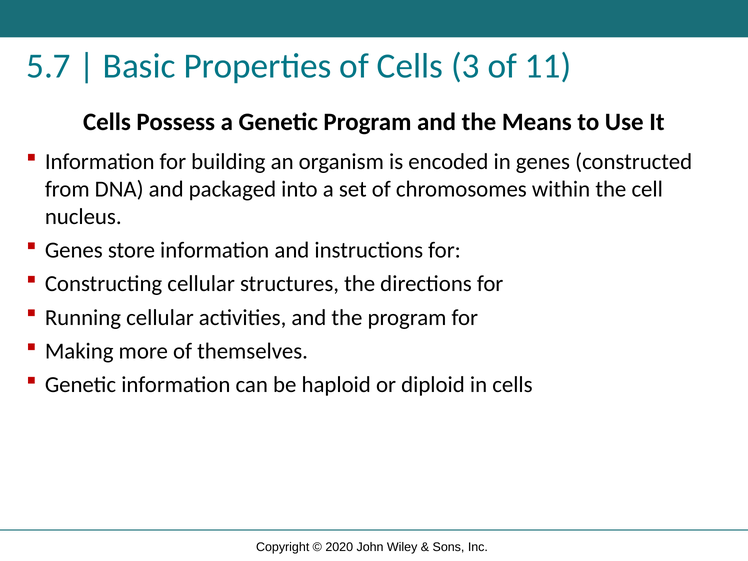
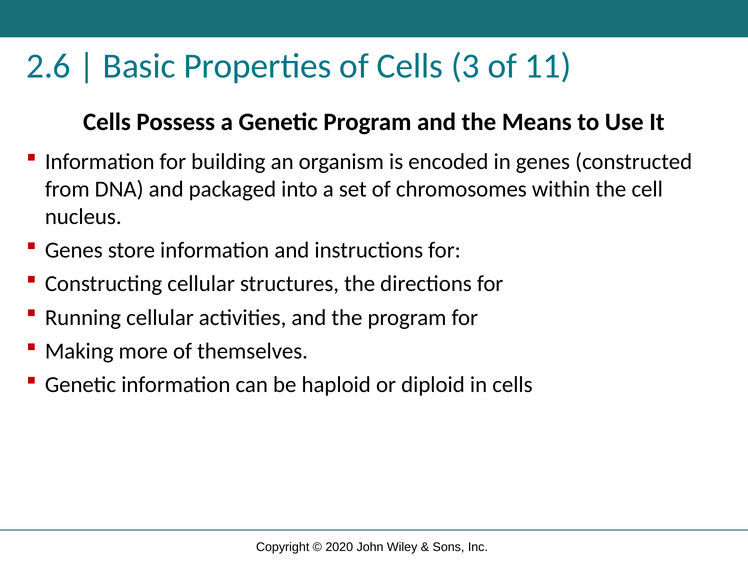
5.7: 5.7 -> 2.6 (48, 66)
